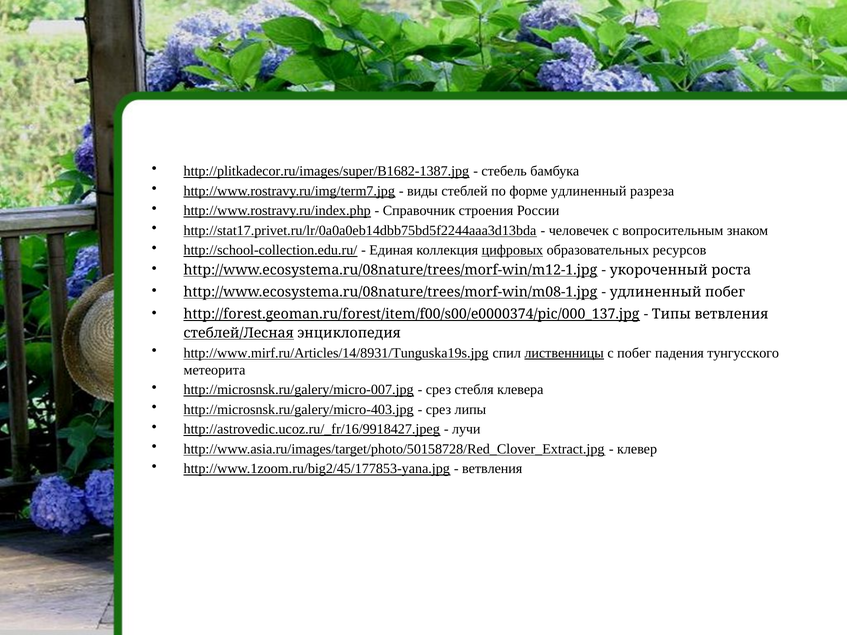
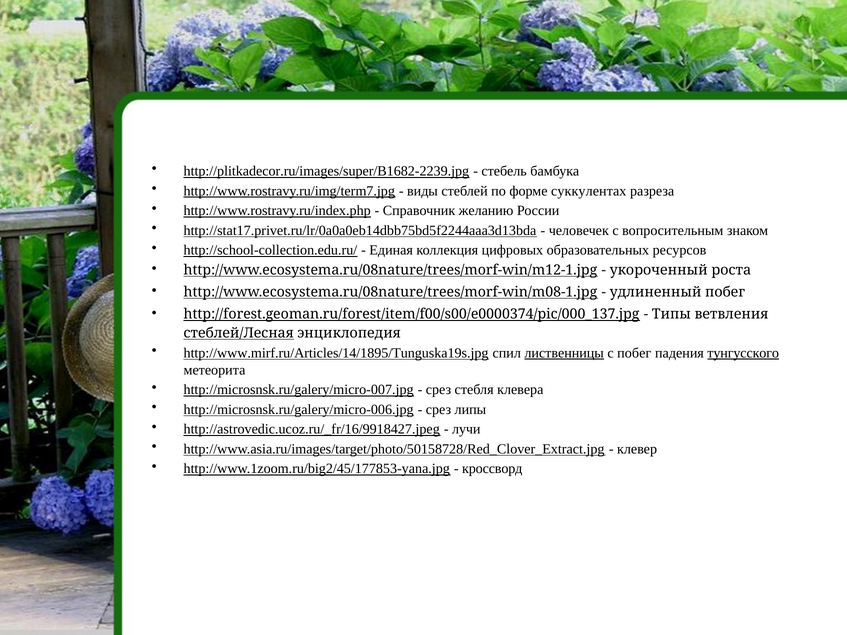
http://plitkadecor.ru/images/super/B1682-1387.jpg: http://plitkadecor.ru/images/super/B1682-1387.jpg -> http://plitkadecor.ru/images/super/B1682-2239.jpg (326, 171)
форме удлиненный: удлиненный -> суккулентах (589, 191)
строения: строения -> желанию (486, 211)
цифровых underline: present -> none (512, 250)
http://www.mirf.ru/Articles/14/8931/Tunguska19s.jpg: http://www.mirf.ru/Articles/14/8931/Tunguska19s.jpg -> http://www.mirf.ru/Articles/14/1895/Tunguska19s.jpg (336, 353)
тунгусского underline: none -> present (743, 353)
http://microsnsk.ru/galery/micro-403.jpg: http://microsnsk.ru/galery/micro-403.jpg -> http://microsnsk.ru/galery/micro-006.jpg (299, 410)
ветвления: ветвления -> кроссворд (492, 469)
